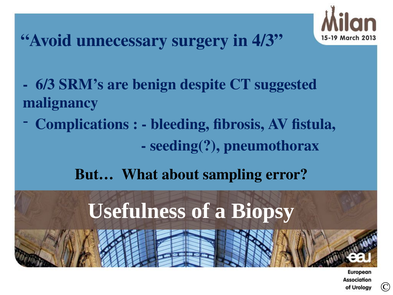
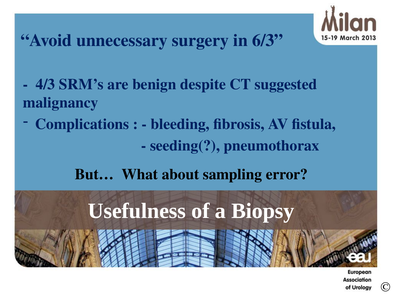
4/3: 4/3 -> 6/3 (268, 40)
6/3: 6/3 -> 4/3 (45, 84)
